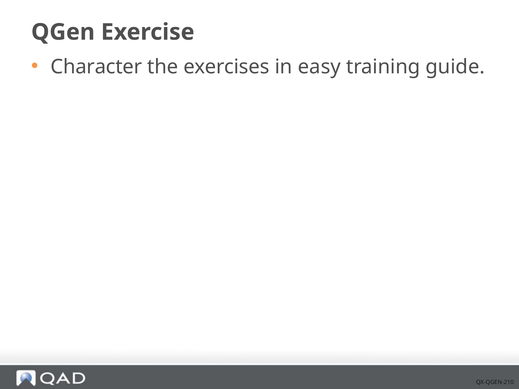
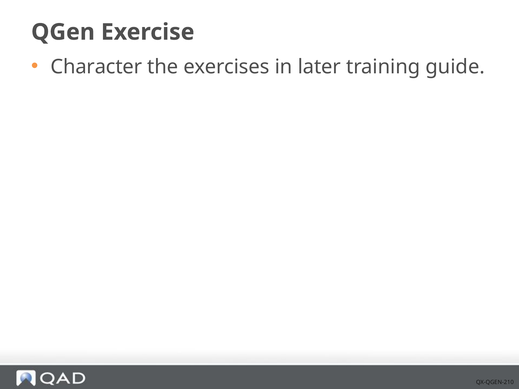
easy: easy -> later (319, 67)
